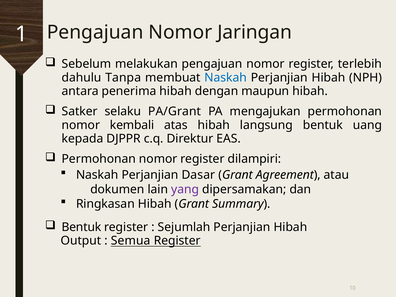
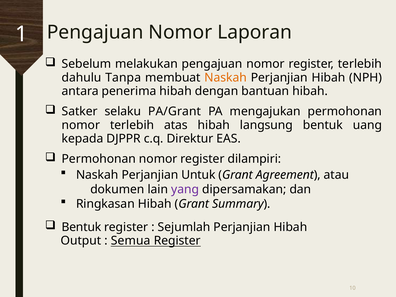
Jaringan: Jaringan -> Laporan (255, 32)
Naskah colour: blue -> orange (226, 78)
maupun: maupun -> bantuan (265, 91)
kembali: kembali -> terlebih (132, 125)
Dasar: Dasar -> Untuk (198, 175)
